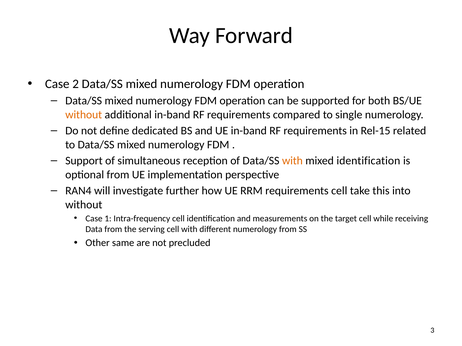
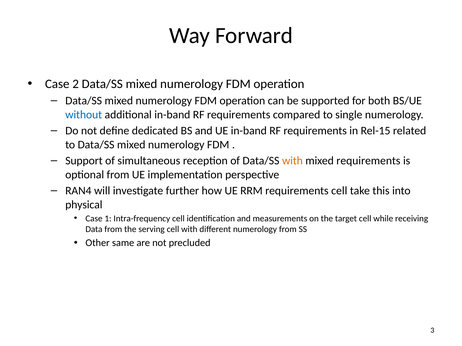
without colour: orange -> blue (84, 115)
mixed identification: identification -> requirements (368, 161)
without: without -> physical (84, 205)
